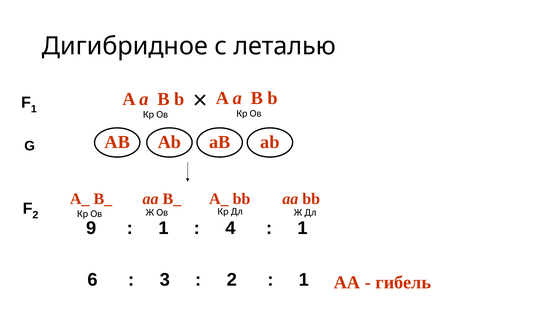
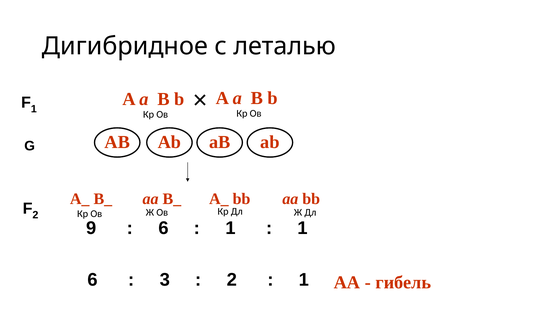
1: 1 -> 6 (163, 228)
4: 4 -> 1 (231, 228)
